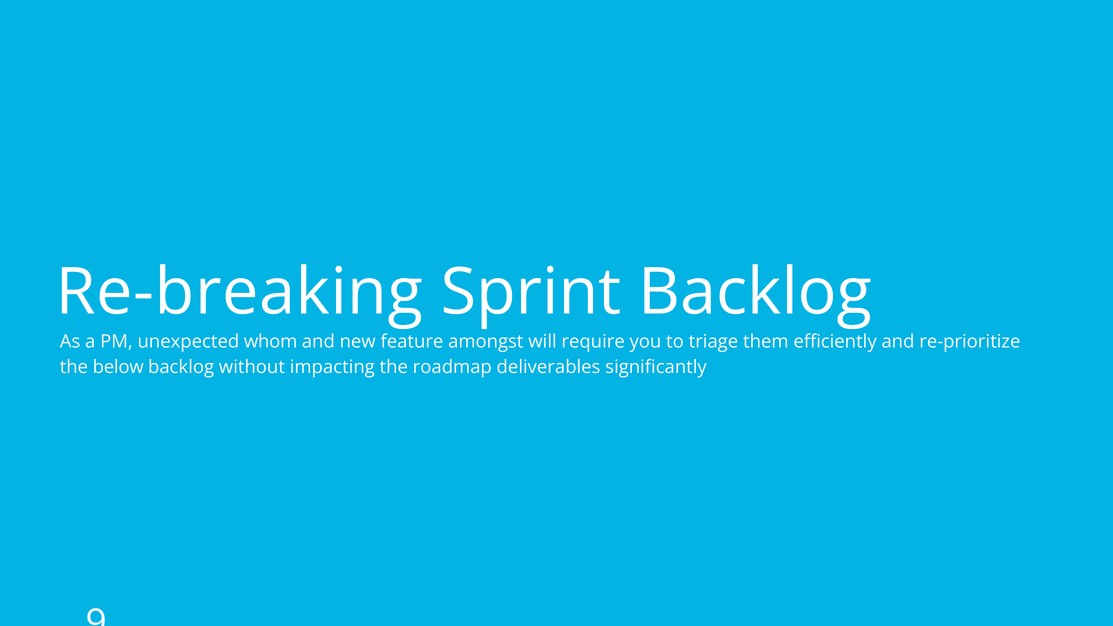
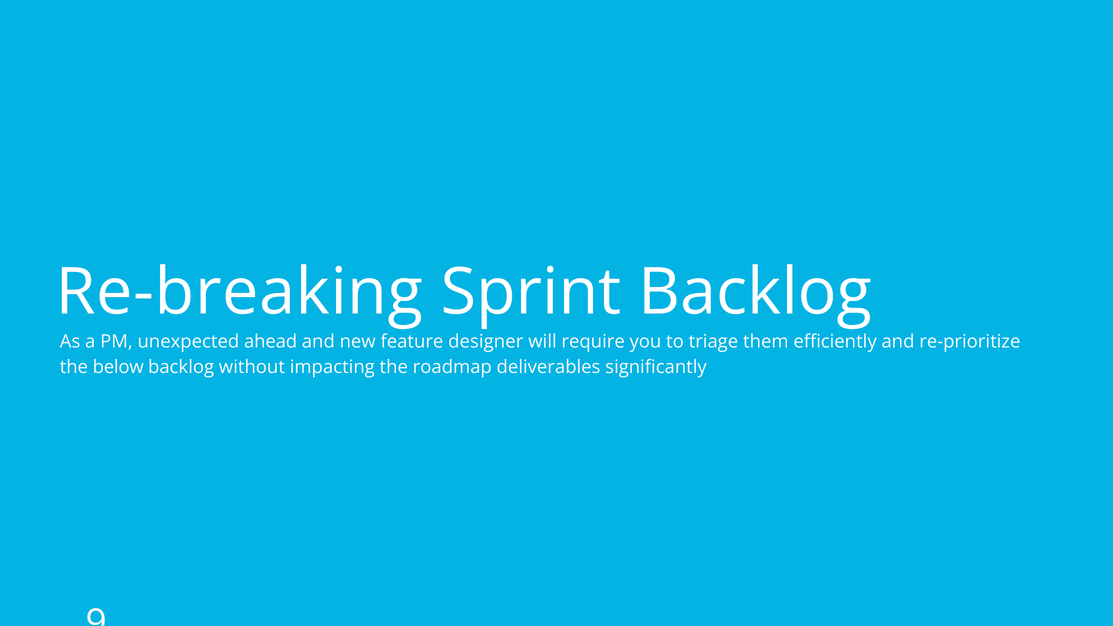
whom: whom -> ahead (271, 342)
amongst: amongst -> designer (486, 342)
